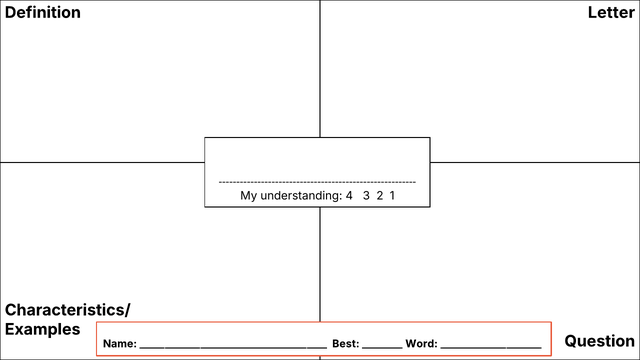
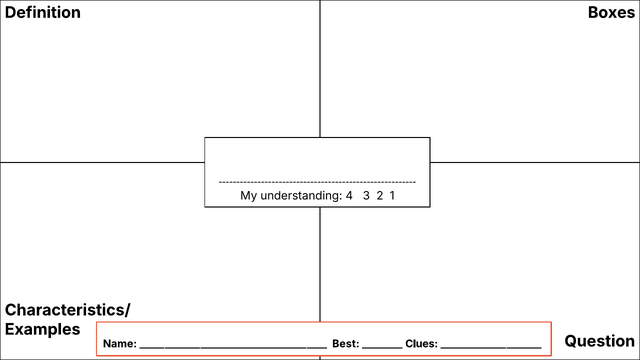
Letter: Letter -> Boxes (612, 13)
Word: Word -> Clues (422, 344)
